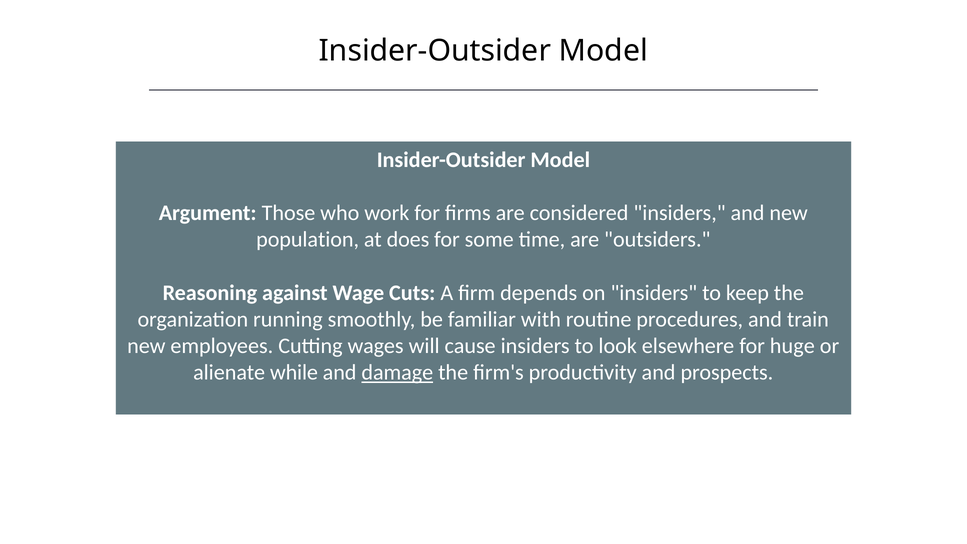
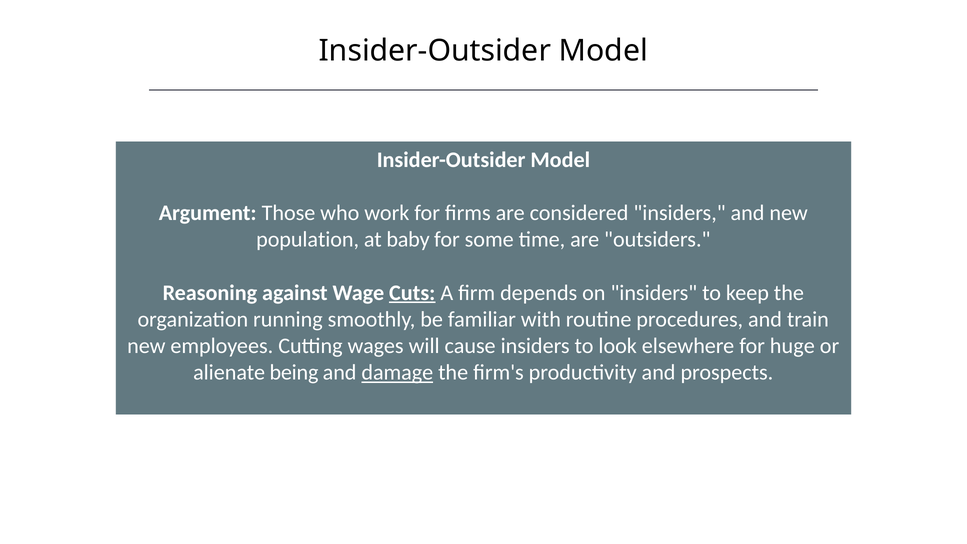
does: does -> baby (408, 240)
Cuts underline: none -> present (412, 293)
while: while -> being (294, 373)
